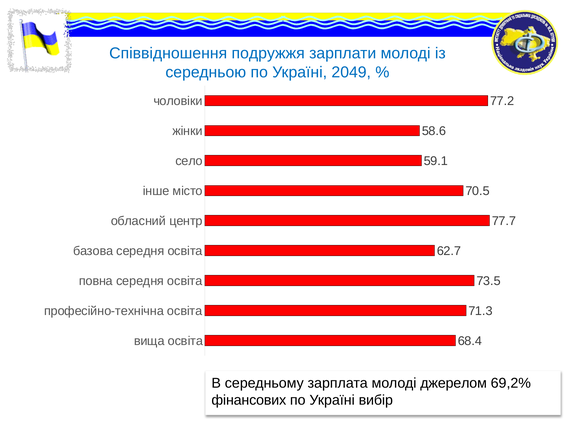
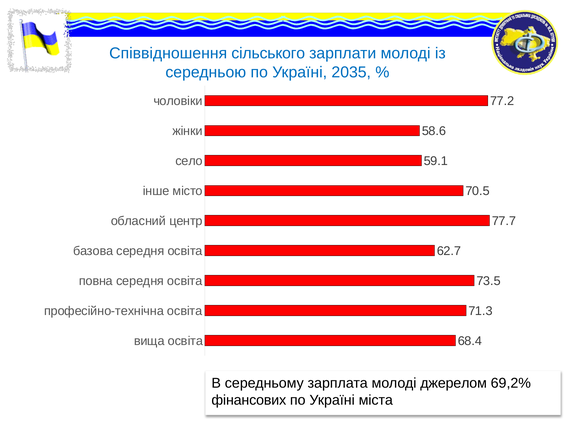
подружжя: подружжя -> сільського (268, 53)
2049: 2049 -> 2035 (351, 72)
вибір: вибір -> міста (376, 400)
